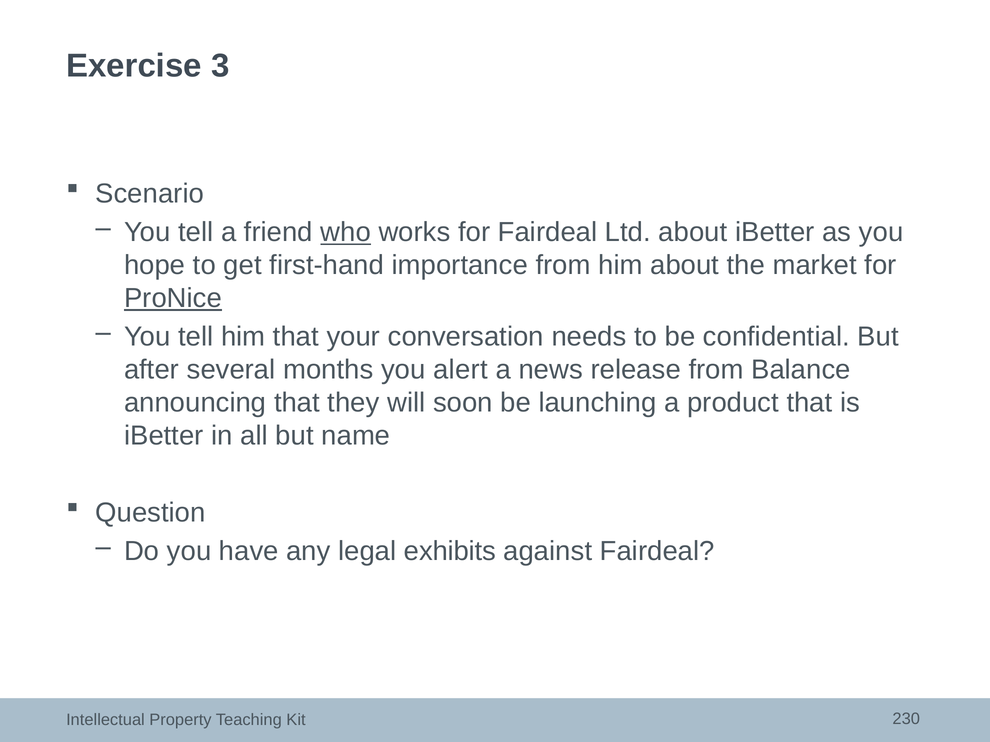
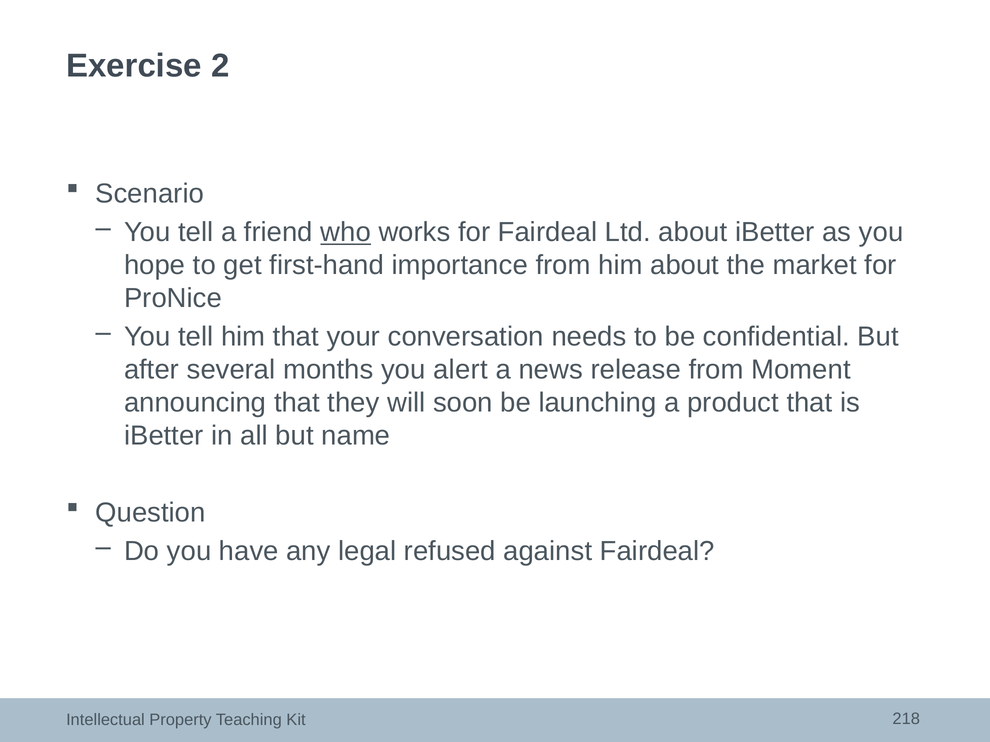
3: 3 -> 2 (220, 66)
ProNice underline: present -> none (173, 298)
Balance: Balance -> Moment (801, 370)
exhibits: exhibits -> refused (450, 552)
230: 230 -> 218 (906, 719)
